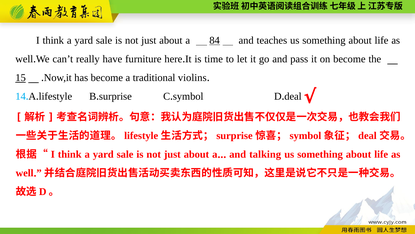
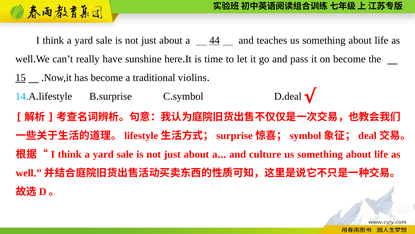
84: 84 -> 44 (215, 40)
furniture: furniture -> sunshine (143, 59)
talking: talking -> culture (265, 154)
